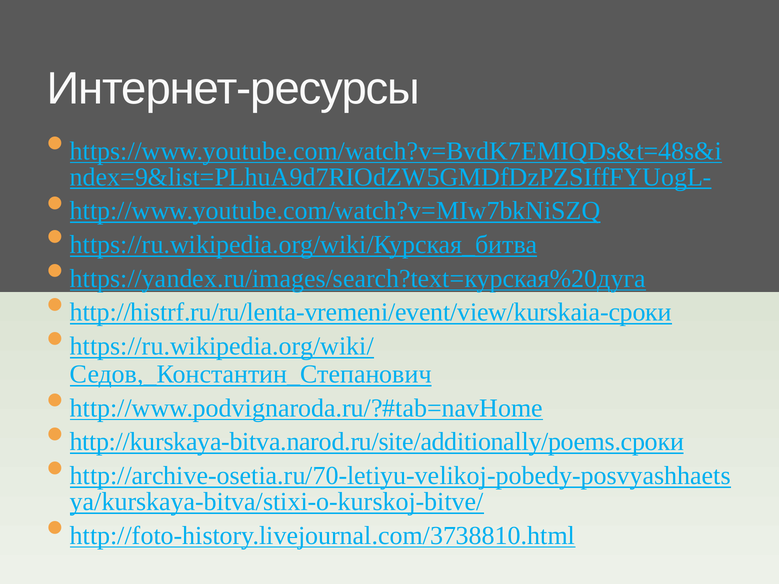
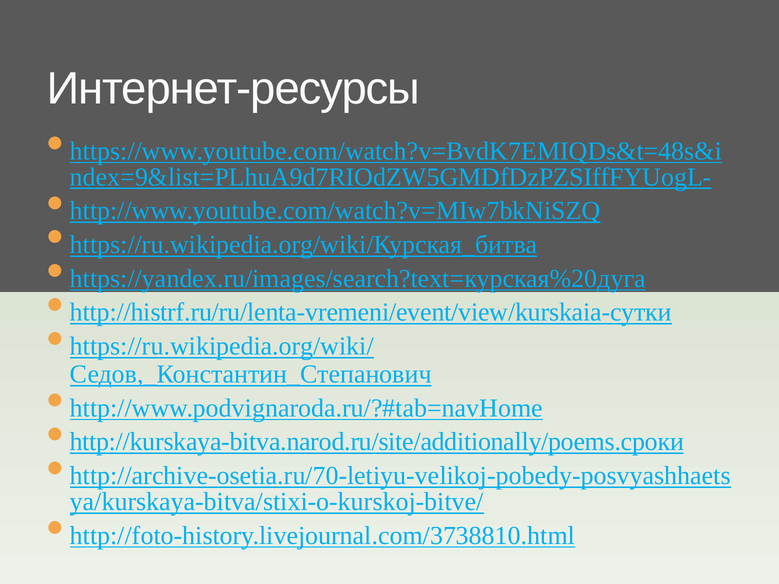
http://histrf.ru/ru/lenta-vremeni/event/view/kurskaia-сроки: http://histrf.ru/ru/lenta-vremeni/event/view/kurskaia-сроки -> http://histrf.ru/ru/lenta-vremeni/event/view/kurskaia-сутки (371, 312)
